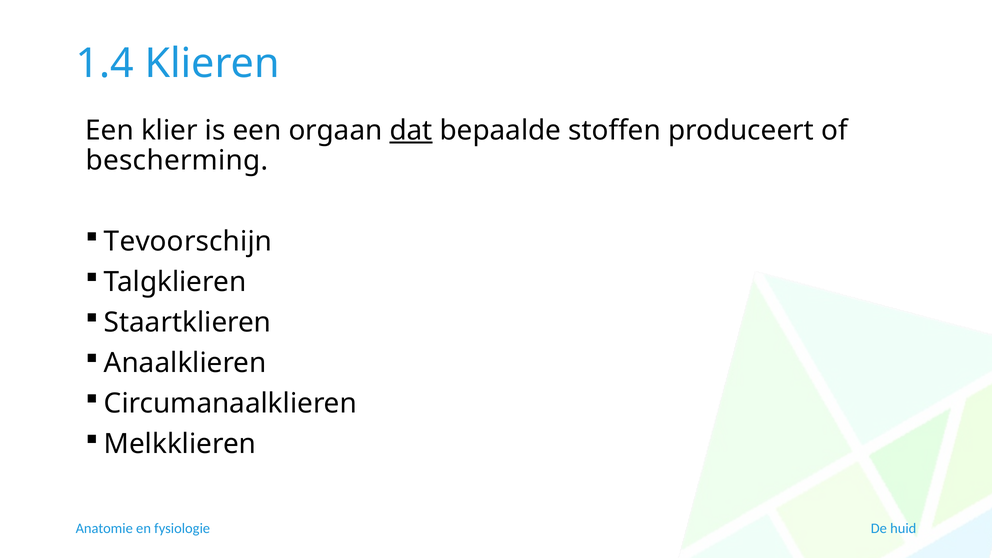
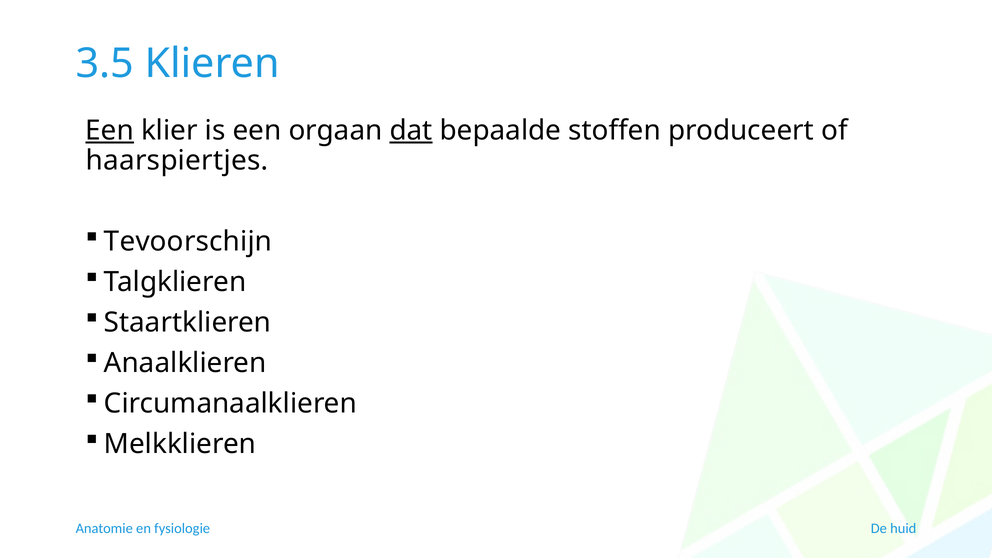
1.4: 1.4 -> 3.5 (105, 64)
Een underline: none -> present (110, 131)
bescherming: bescherming -> haarspiertjes (177, 161)
